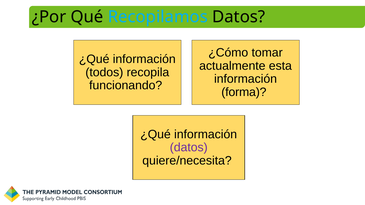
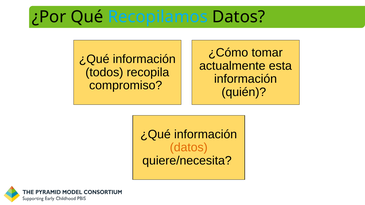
funcionando: funcionando -> compromiso (126, 86)
forma: forma -> quién (244, 92)
datos colour: purple -> orange (189, 148)
